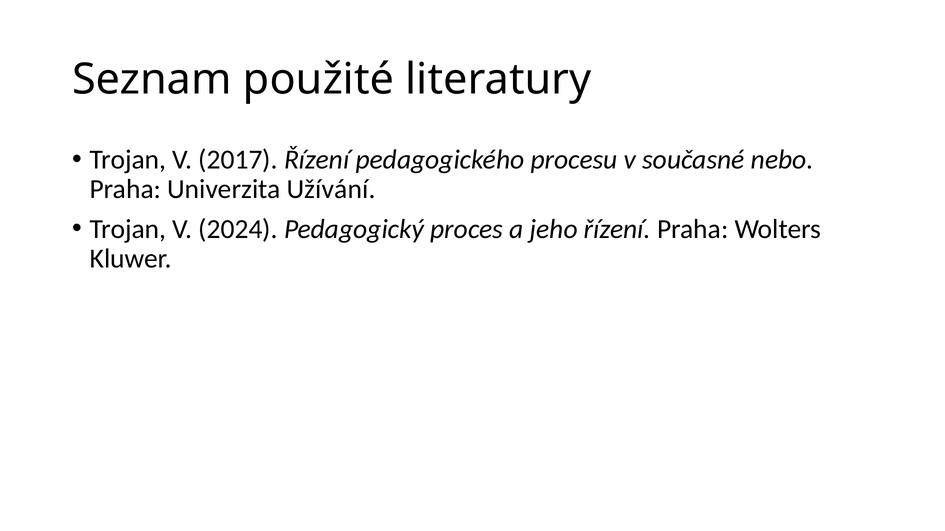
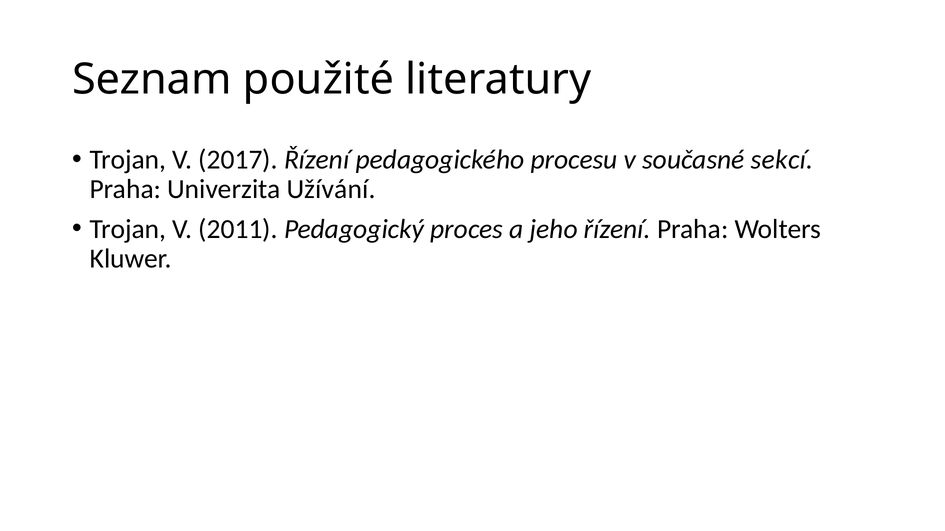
nebo: nebo -> sekcí (782, 160)
2024: 2024 -> 2011 (238, 229)
